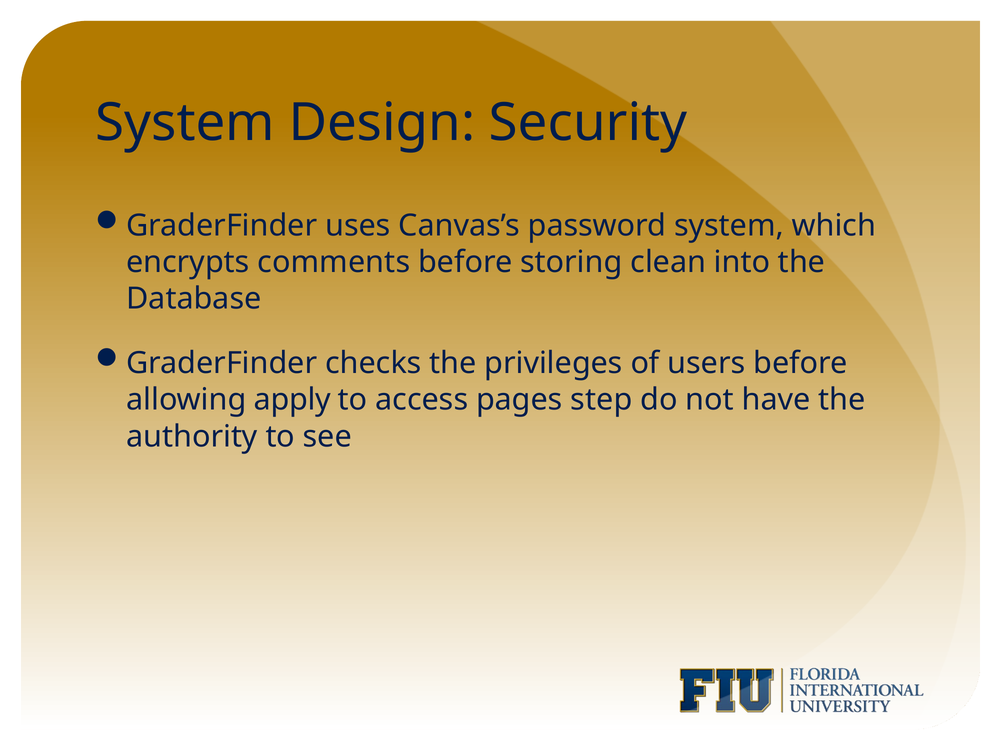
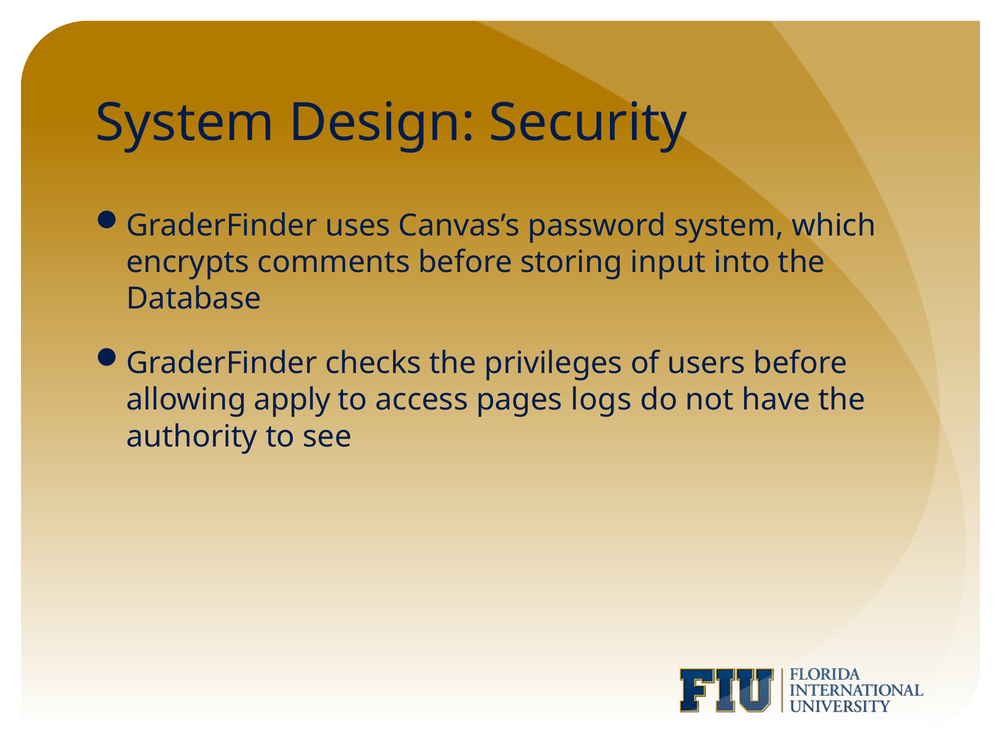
clean: clean -> input (668, 262)
step: step -> logs (601, 400)
